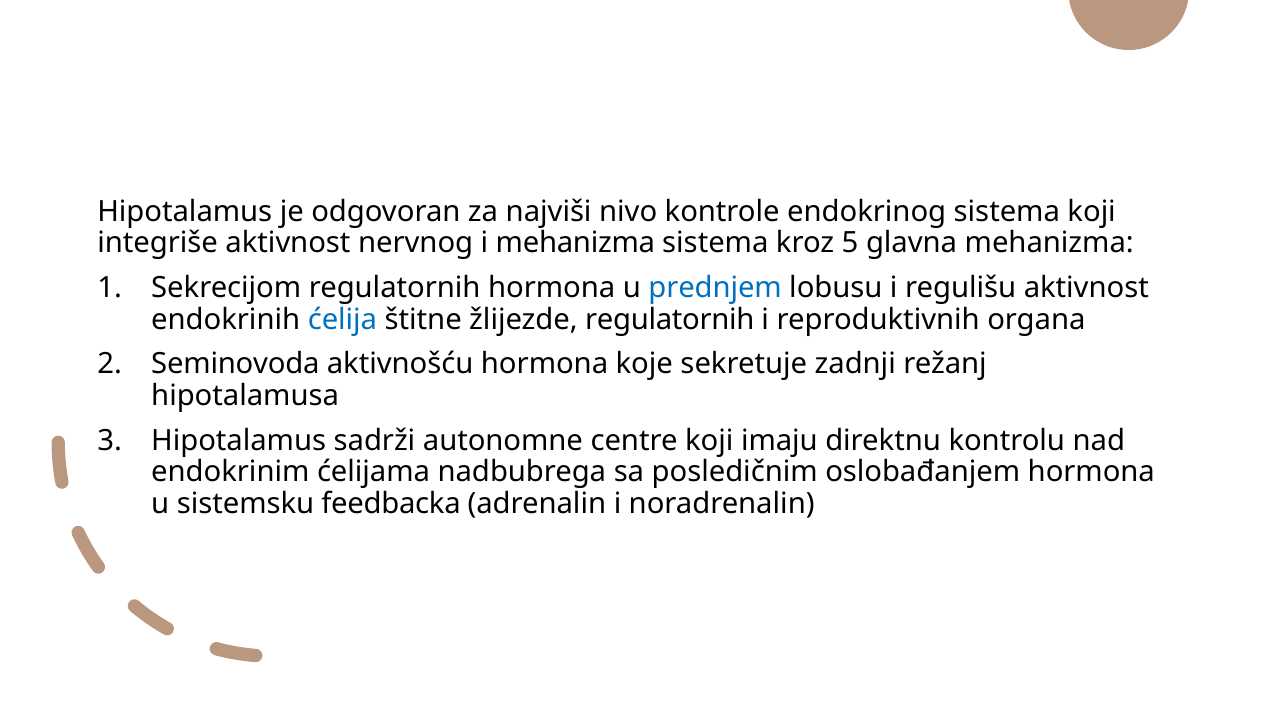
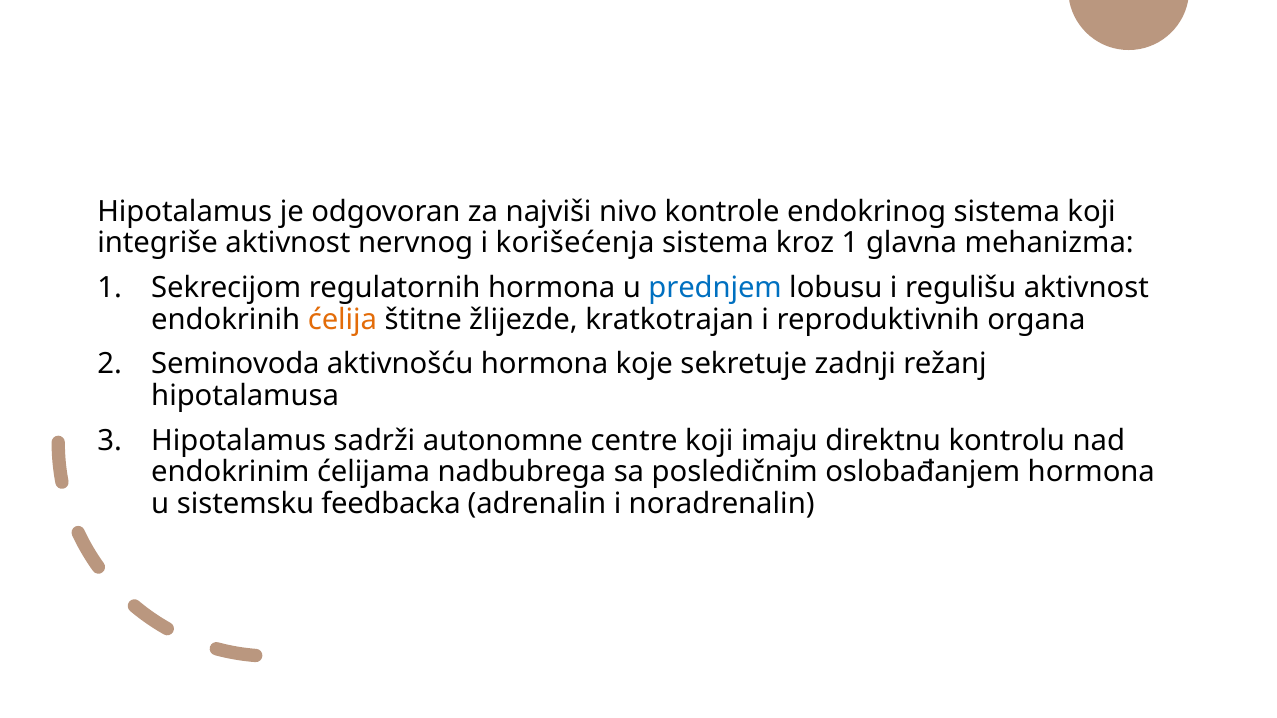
i mehanizma: mehanizma -> korišećenja (575, 243)
kroz 5: 5 -> 1 (850, 243)
ćelija colour: blue -> orange (342, 320)
žlijezde regulatornih: regulatornih -> kratkotrajan (670, 320)
